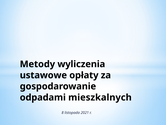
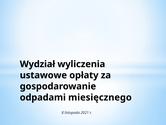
Metody: Metody -> Wydział (37, 64)
mieszkalnych: mieszkalnych -> miesięcznego (100, 97)
